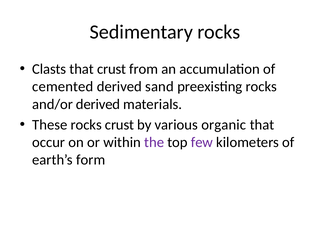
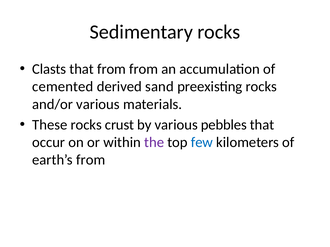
that crust: crust -> from (112, 69)
and/or derived: derived -> various (98, 104)
organic: organic -> pebbles (224, 125)
few colour: purple -> blue (202, 143)
earth’s form: form -> from (91, 160)
